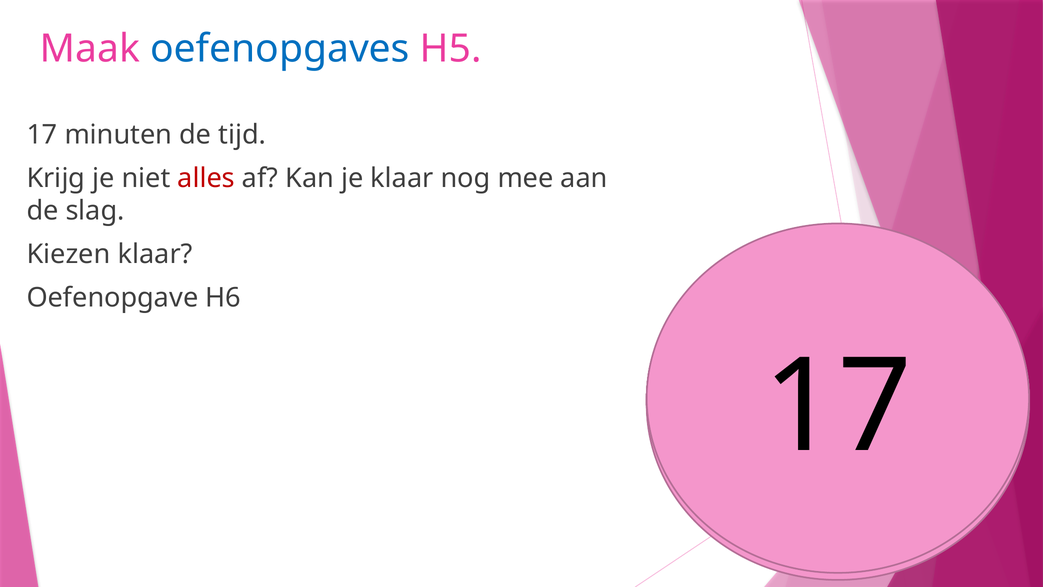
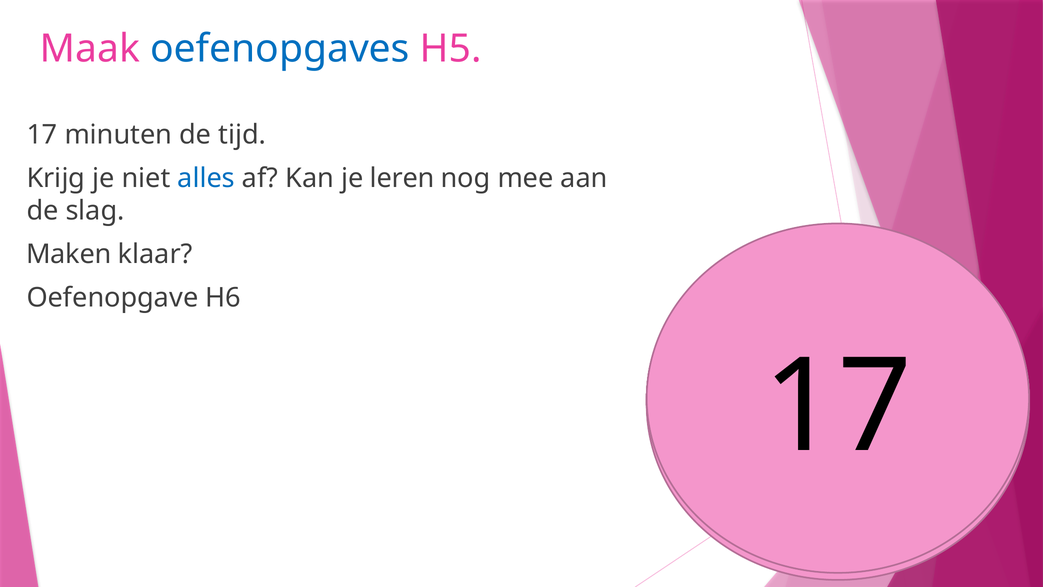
alles colour: red -> blue (206, 178)
je klaar: klaar -> leren (402, 178)
Kiezen: Kiezen -> Maken (69, 254)
